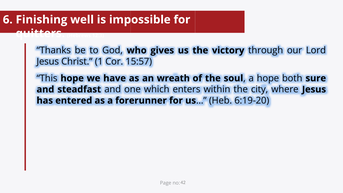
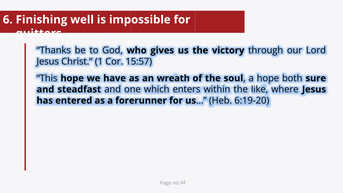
city: city -> like (260, 90)
